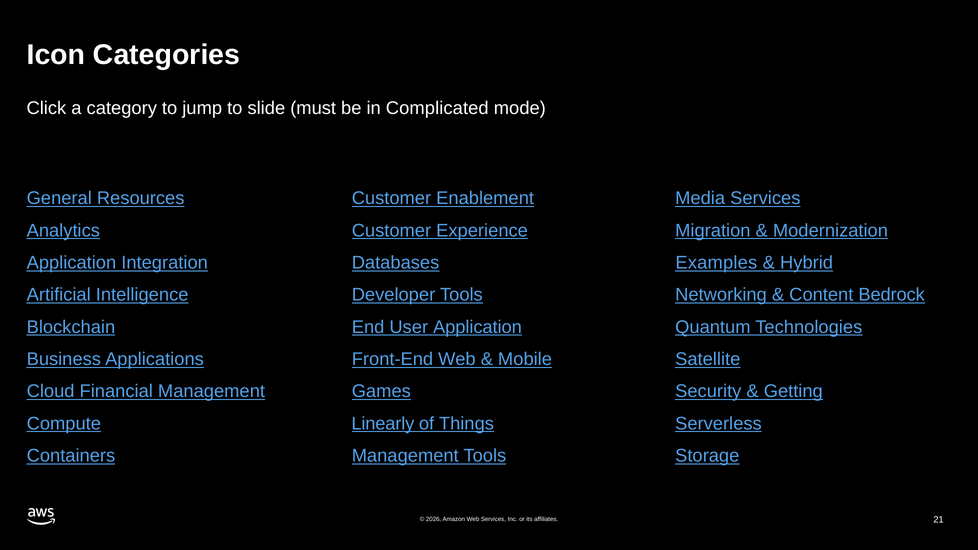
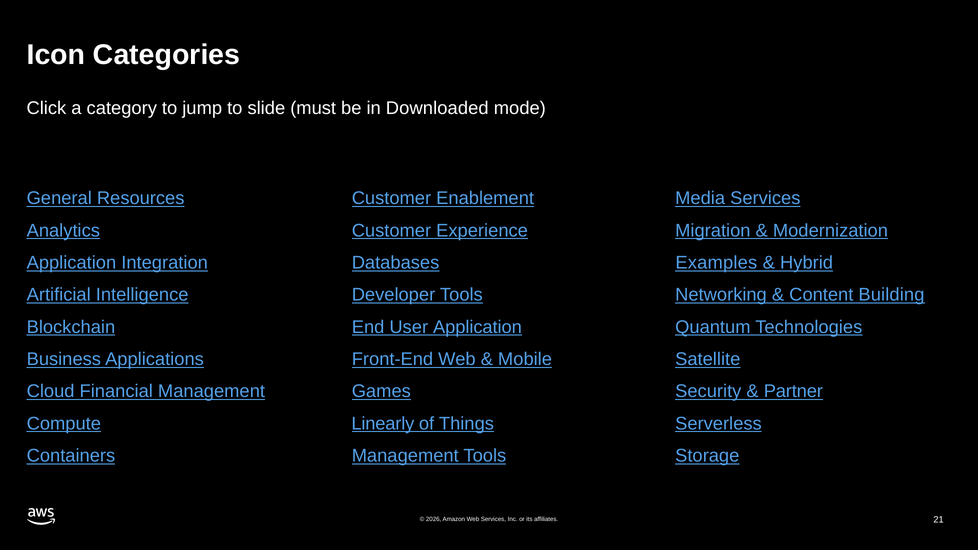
Complicated: Complicated -> Downloaded (437, 108)
Bedrock: Bedrock -> Building (891, 295)
Getting: Getting -> Partner (793, 392)
